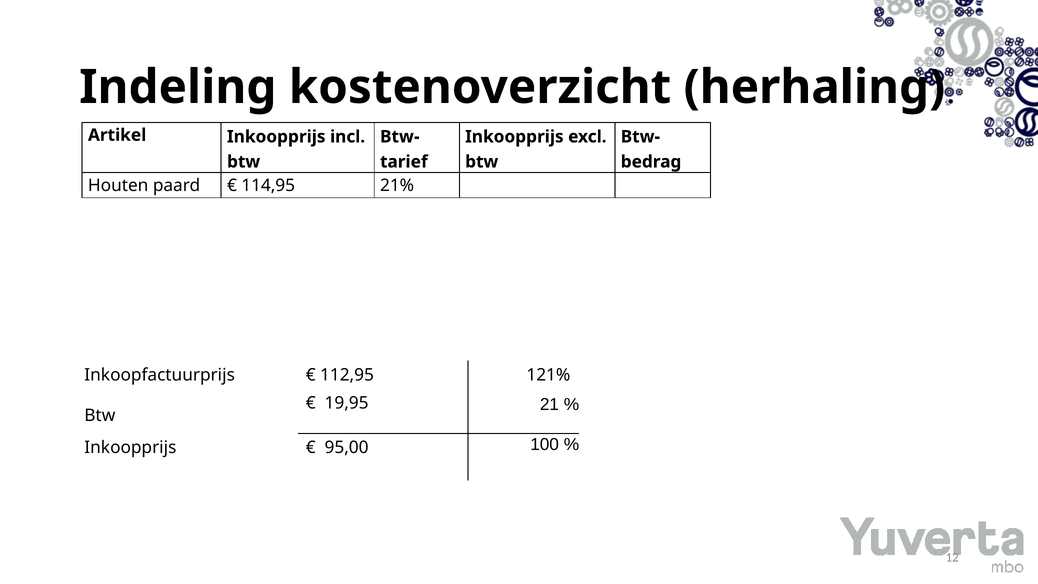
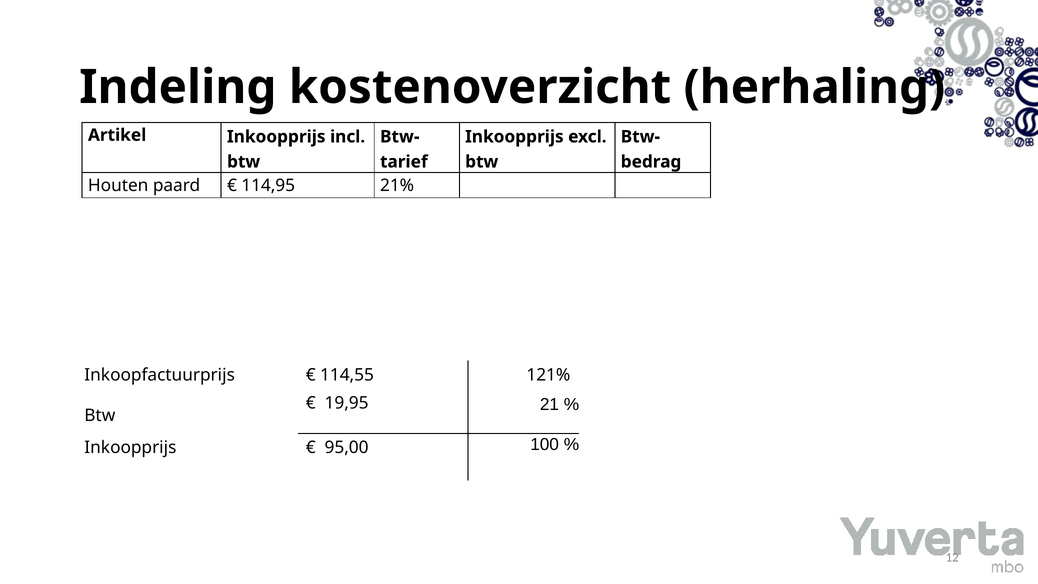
112,95: 112,95 -> 114,55 (347, 375)
